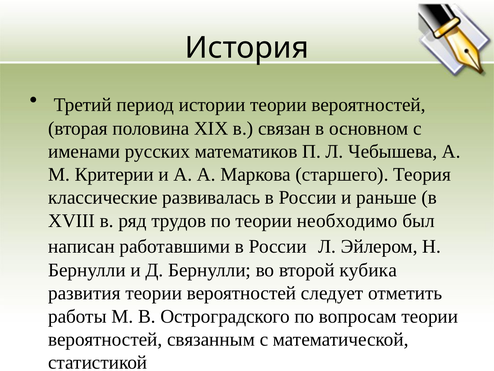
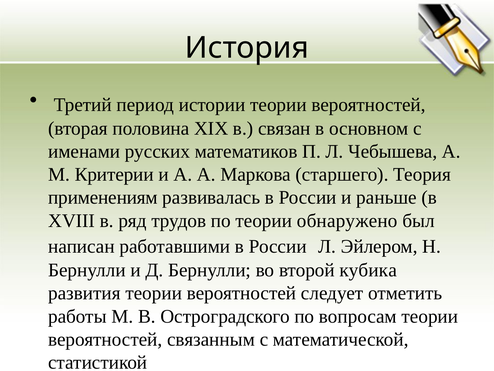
классические: классические -> применениям (103, 197)
необходимо: необходимо -> обнаружено (347, 220)
